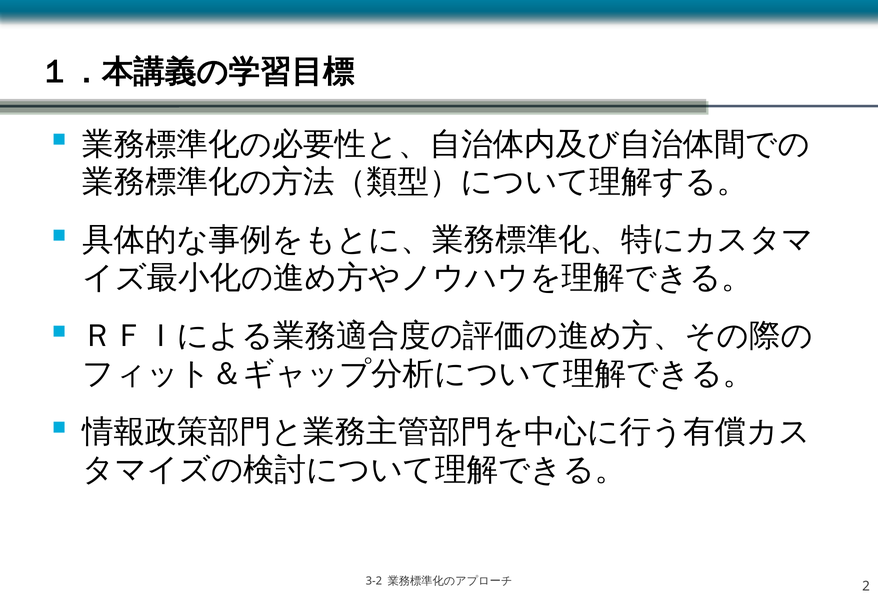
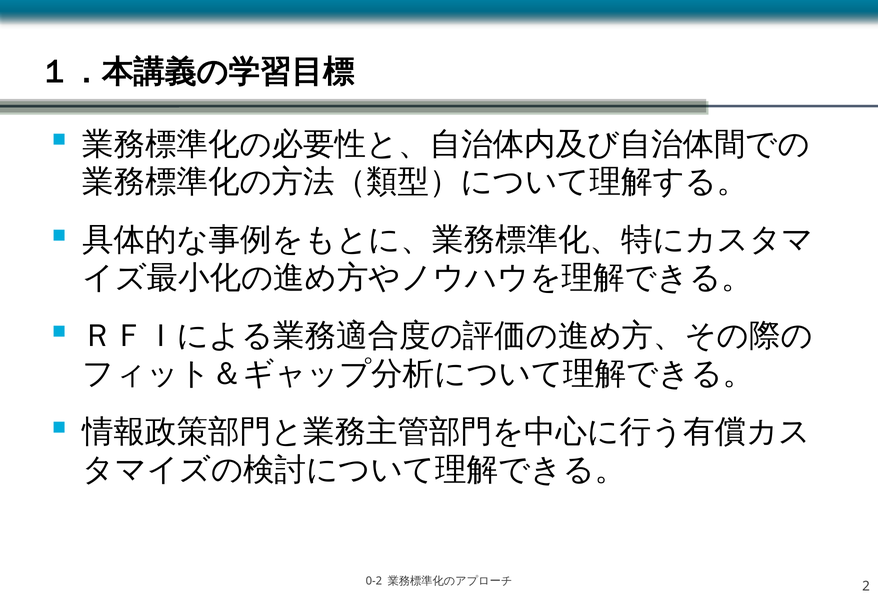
3-2: 3-2 -> 0-2 (374, 581)
